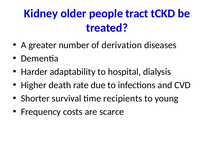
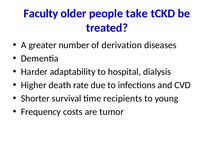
Kidney: Kidney -> Faculty (41, 14)
tract: tract -> take (137, 14)
scarce: scarce -> tumor (112, 111)
